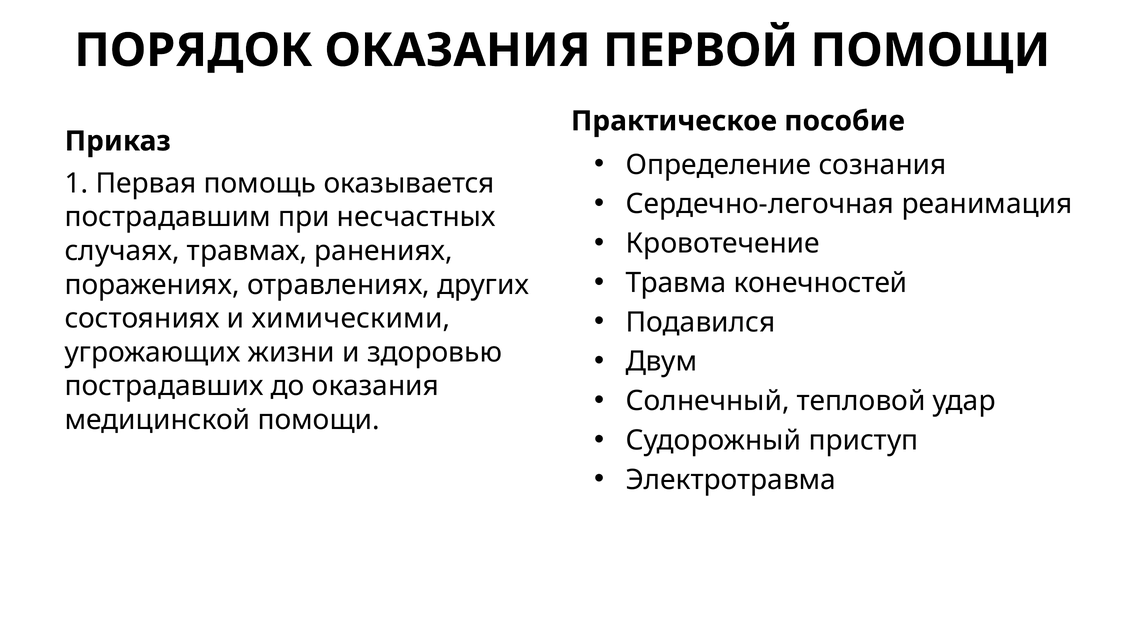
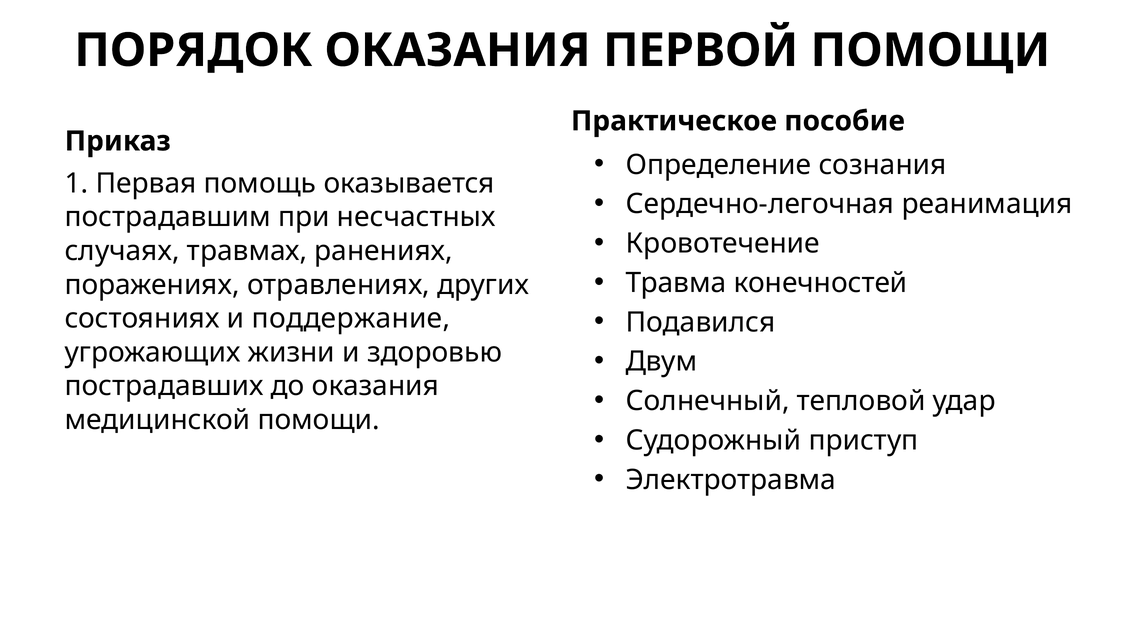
химическими: химическими -> поддержание (351, 318)
